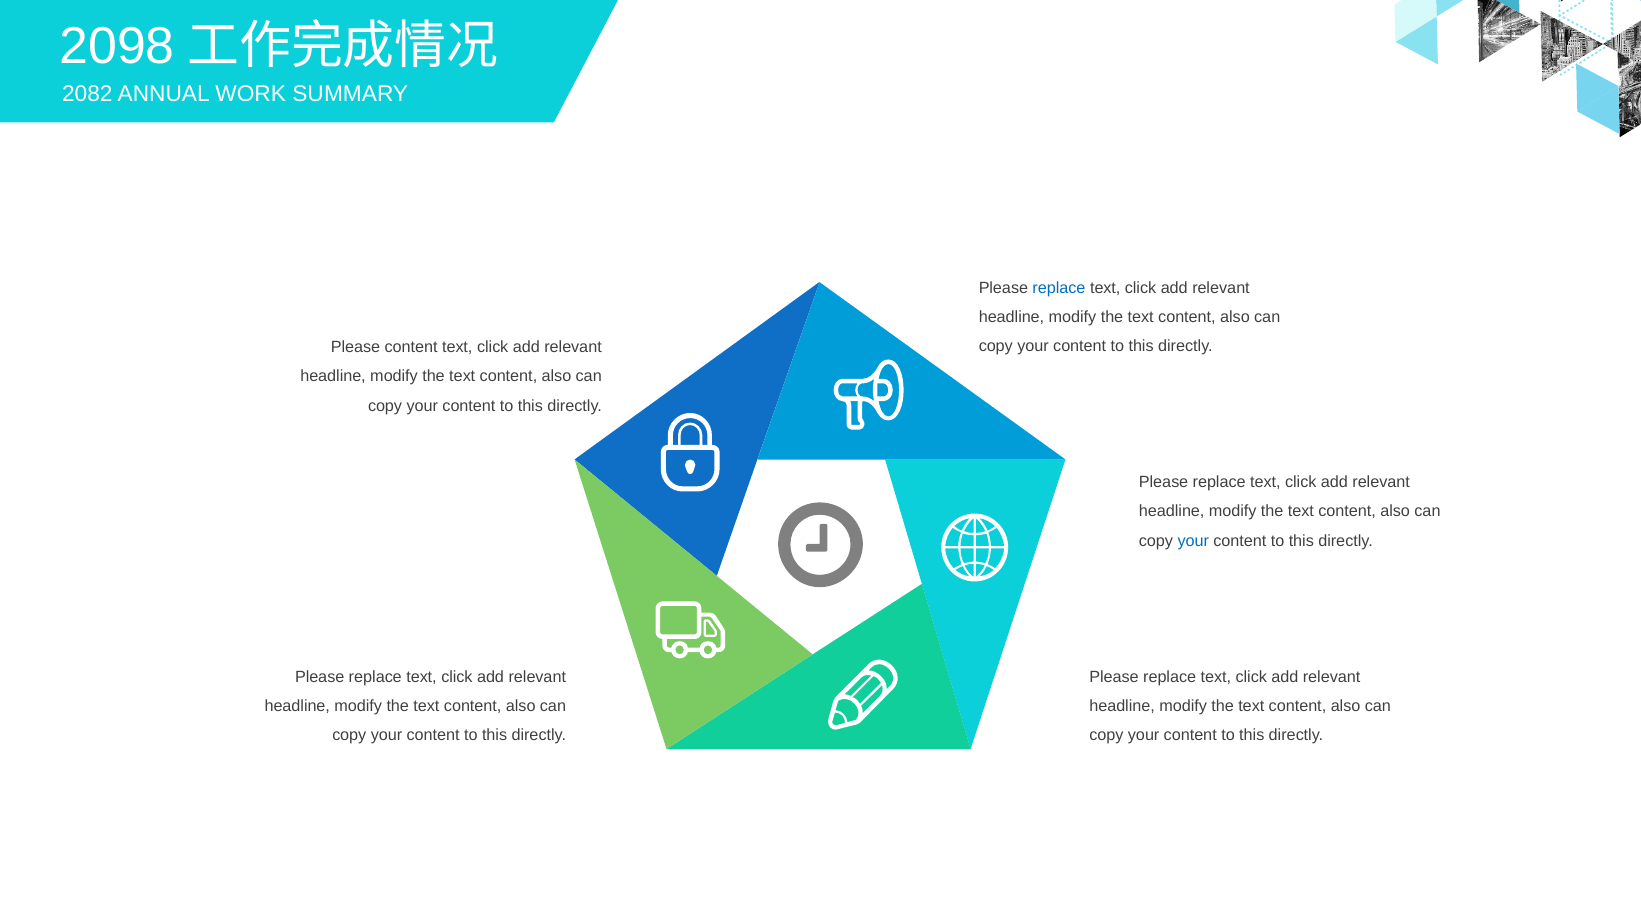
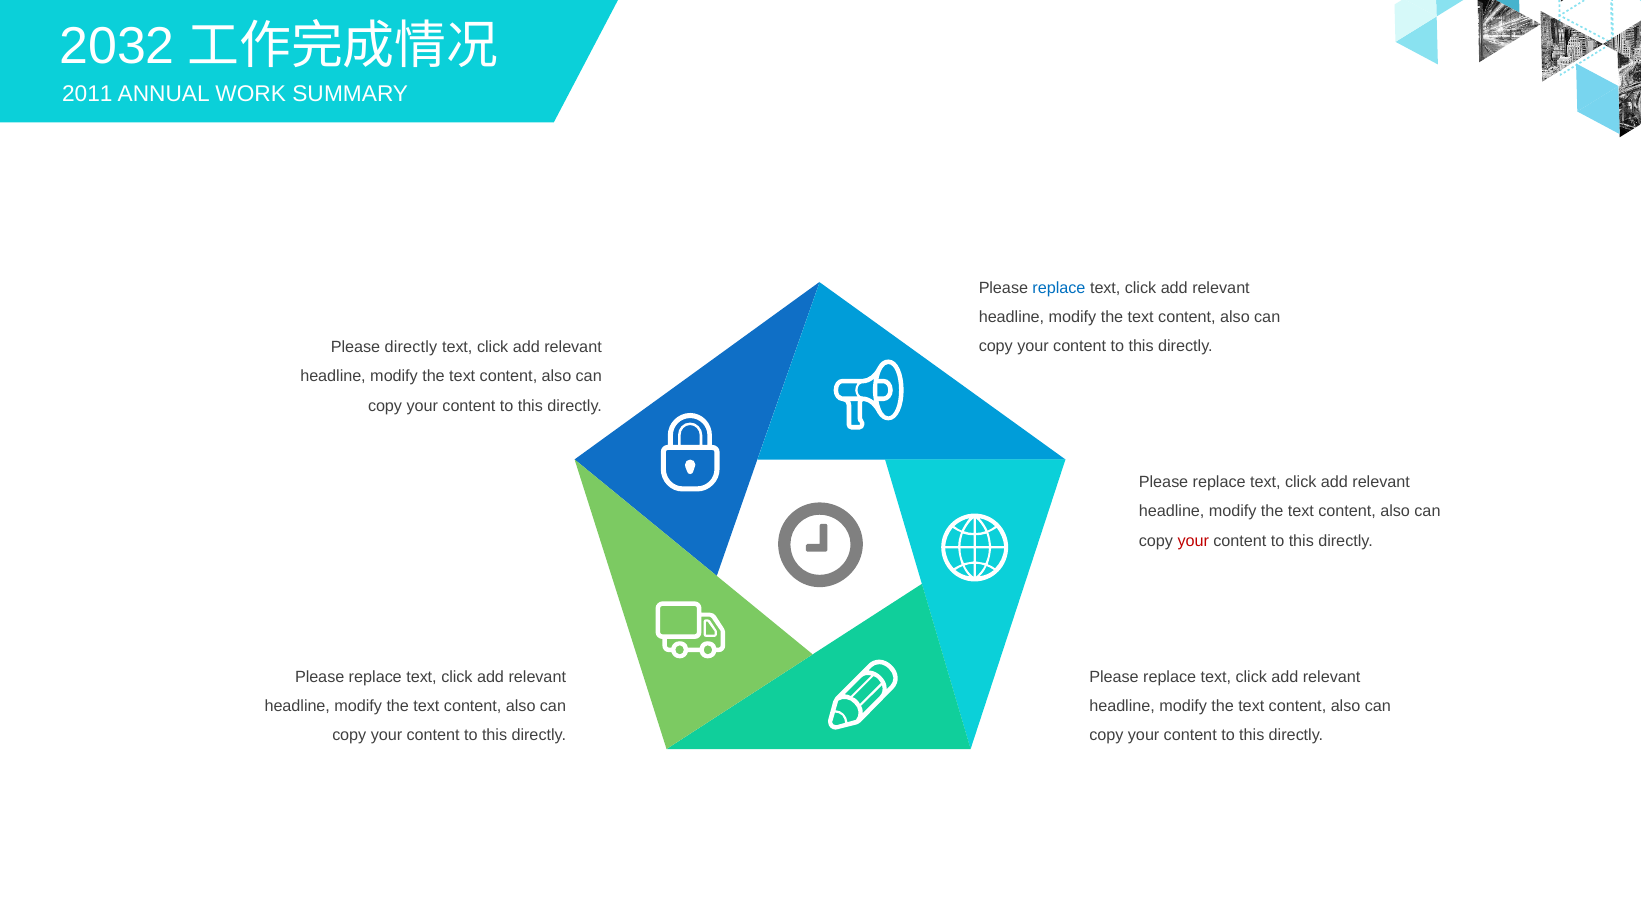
2098: 2098 -> 2032 (117, 47)
2082: 2082 -> 2011 (87, 94)
Please content: content -> directly (411, 347)
your colour: blue -> red (1193, 541)
